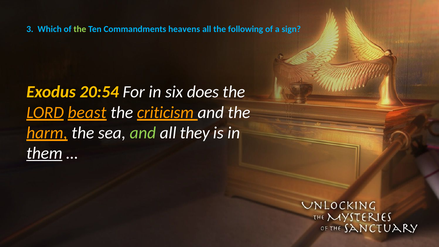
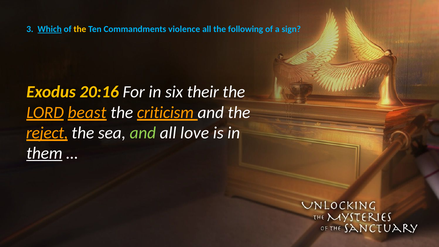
Which underline: none -> present (50, 29)
the colour: light green -> yellow (80, 29)
heavens: heavens -> violence (184, 29)
20:54: 20:54 -> 20:16 (99, 92)
does: does -> their (203, 92)
harm: harm -> reject (47, 133)
they: they -> love (195, 133)
